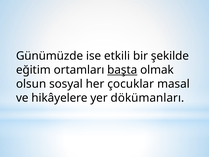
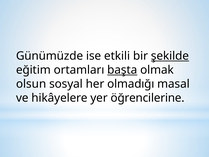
şekilde underline: none -> present (170, 56)
çocuklar: çocuklar -> olmadığı (131, 84)
dökümanları: dökümanları -> öğrencilerine (148, 98)
